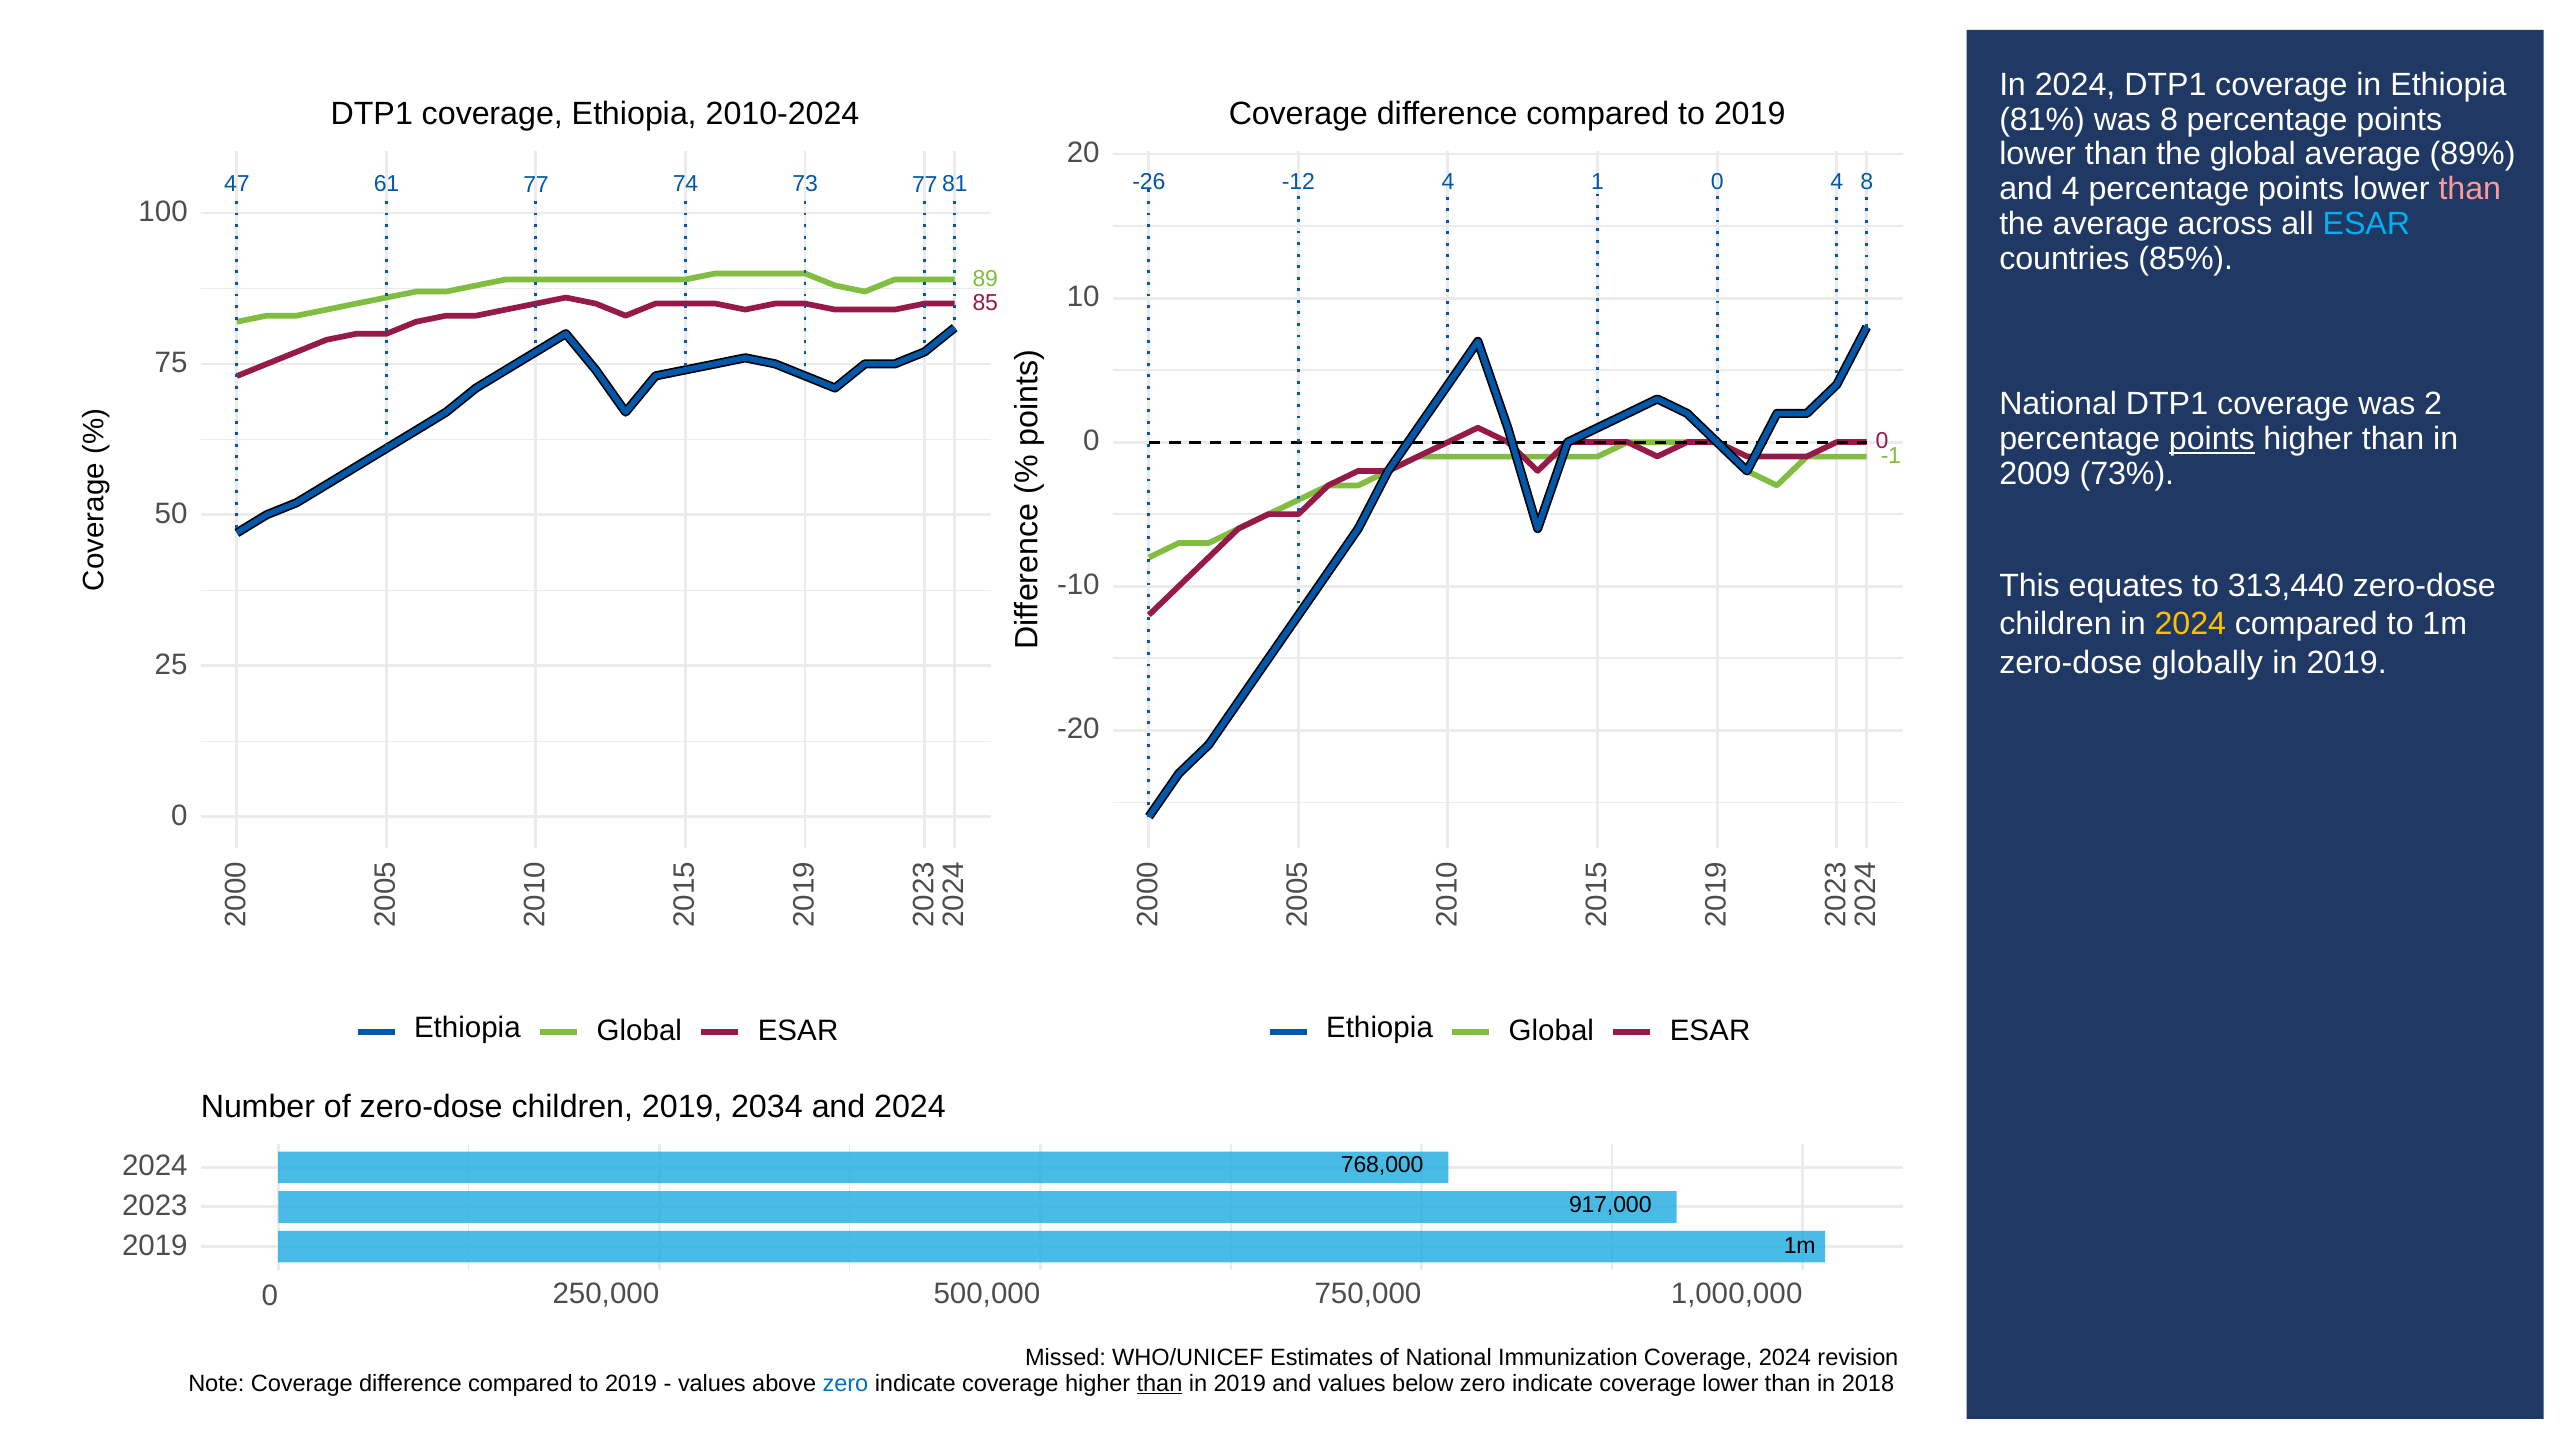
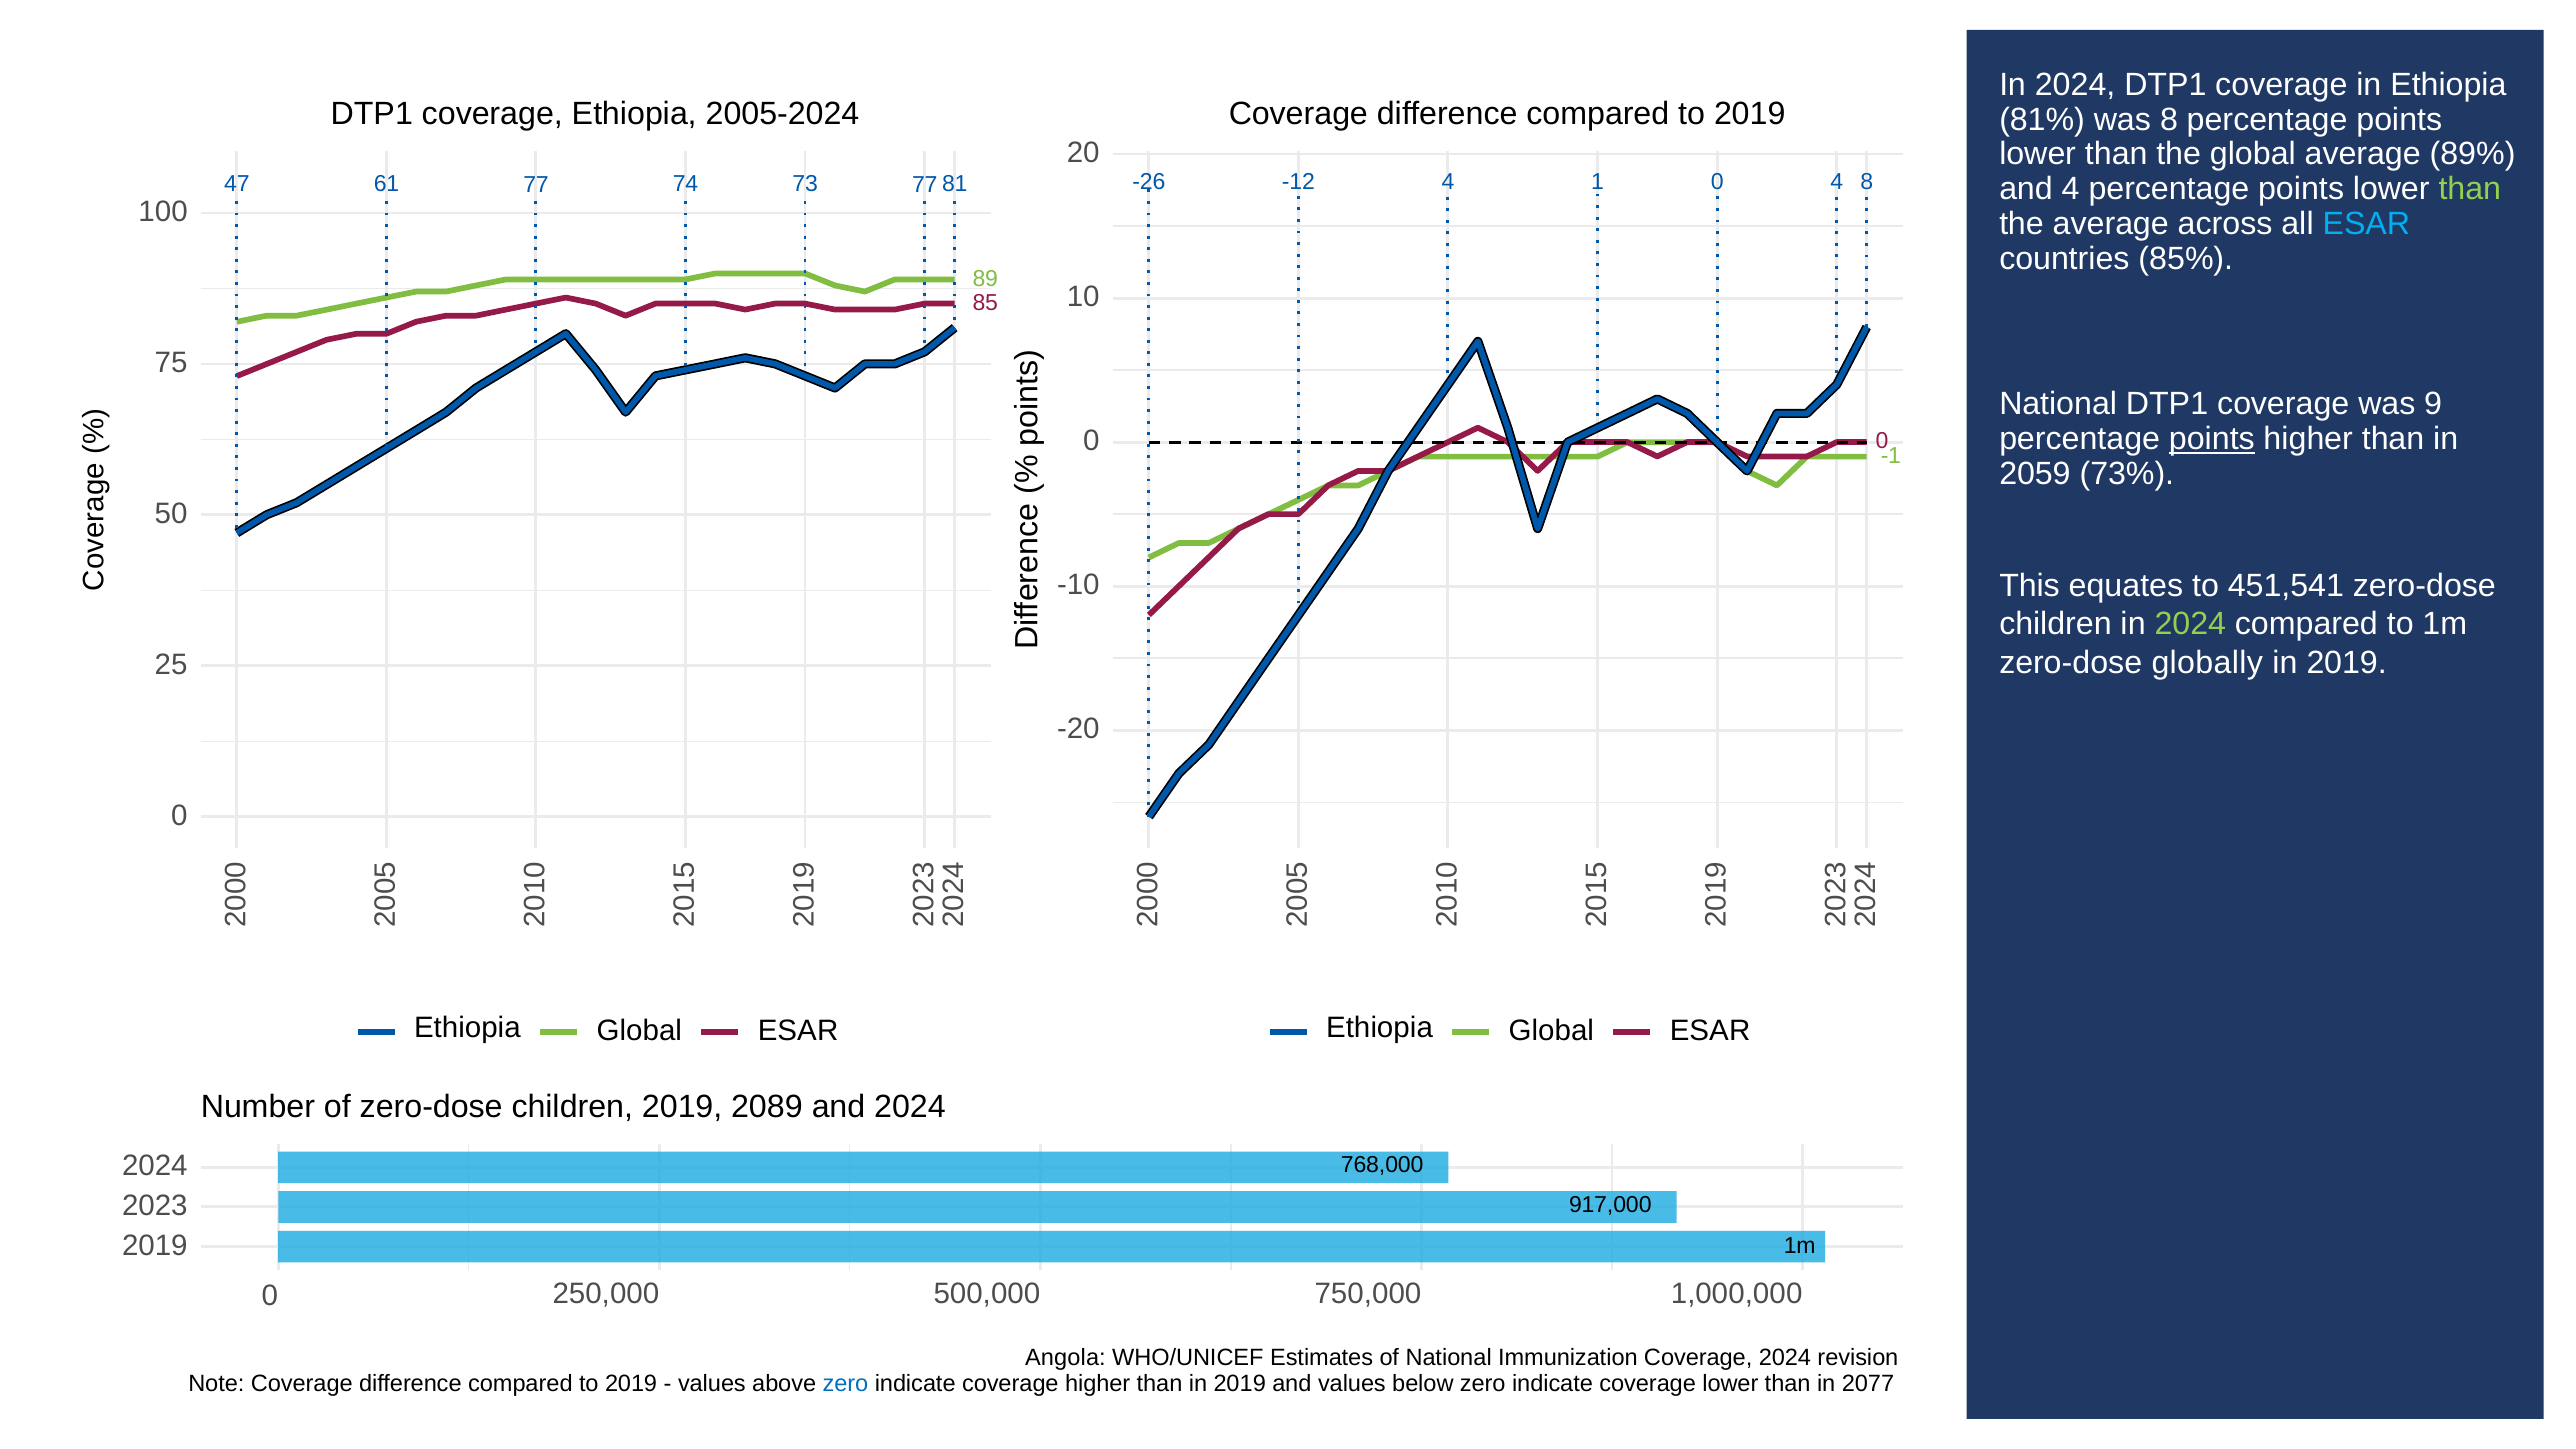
2010-2024: 2010-2024 -> 2005-2024 (782, 114)
than colour: pink -> light green (2470, 189)
was 2: 2 -> 9 (2433, 404)
2009: 2009 -> 2059 (2035, 474)
313,440: 313,440 -> 451,541 (2286, 585)
2024 colour: yellow -> light green (2190, 624)
2034: 2034 -> 2089 (767, 1107)
Missed: Missed -> Angola (1065, 1358)
than underline: present -> none (1160, 1383)
2018: 2018 -> 2077 (1868, 1383)
